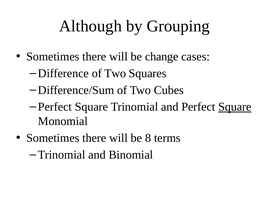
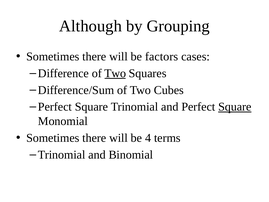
change: change -> factors (162, 56)
Two underline: none -> present (115, 73)
8: 8 -> 4 (148, 138)
